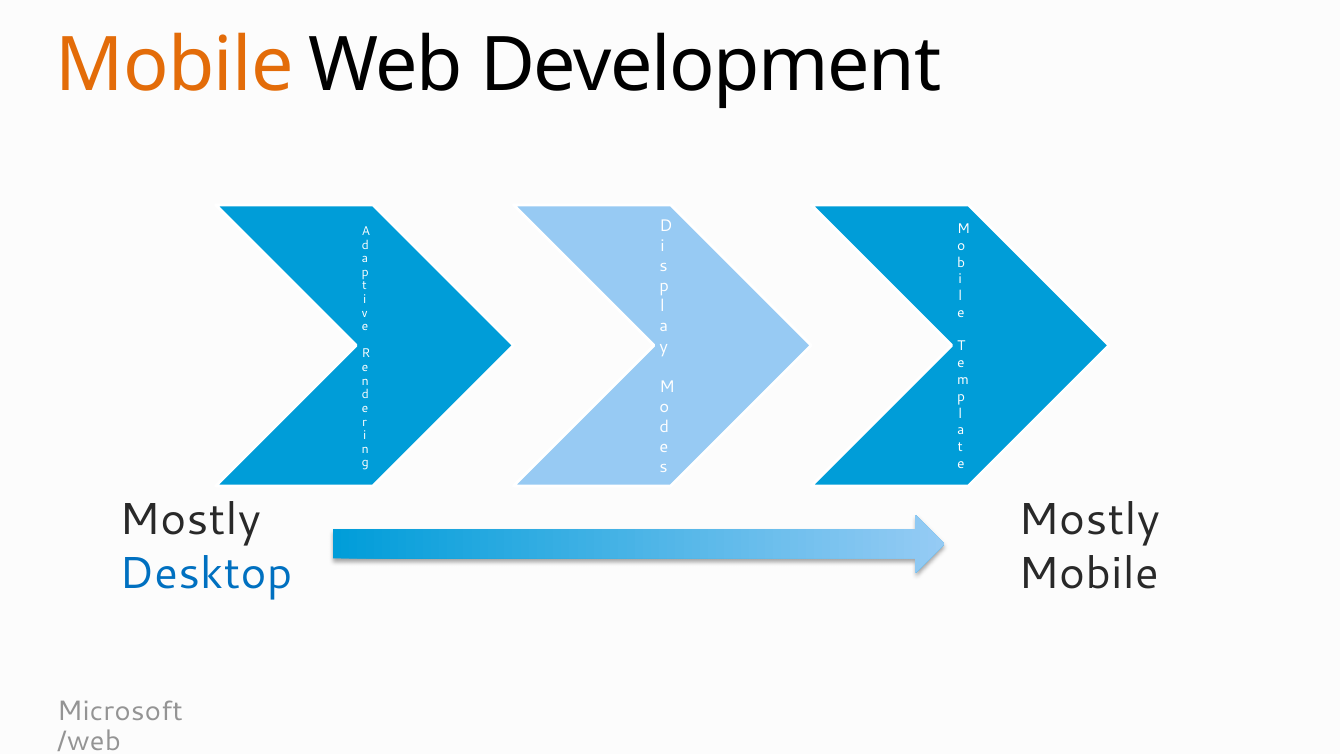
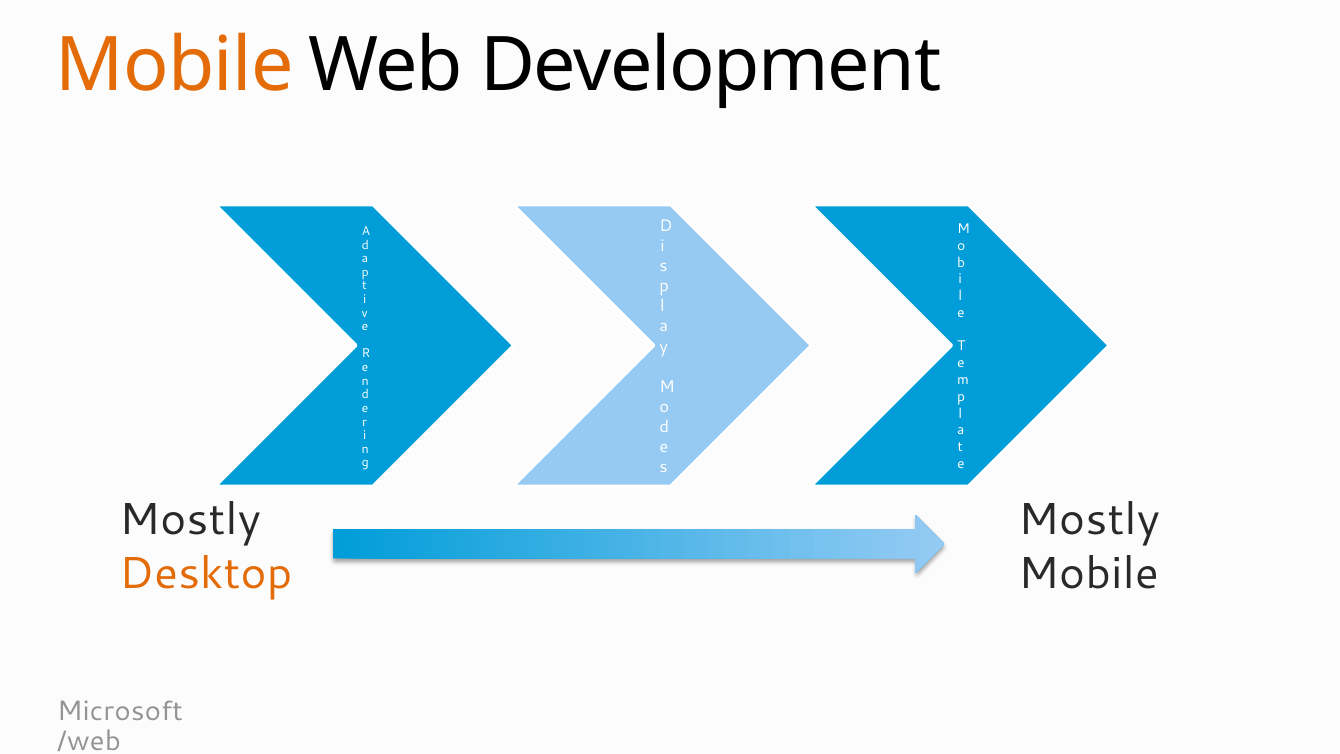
Desktop colour: blue -> orange (206, 573)
